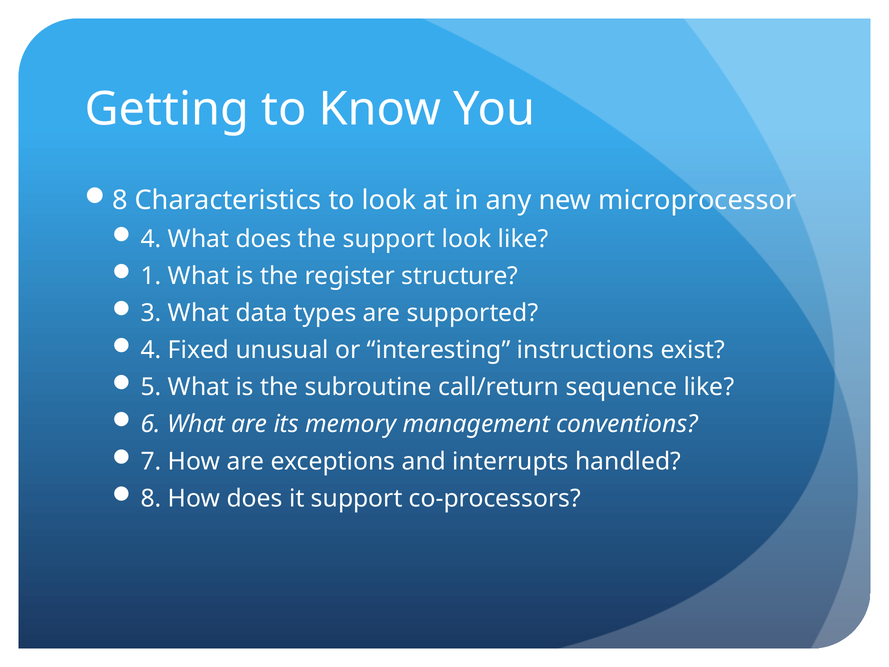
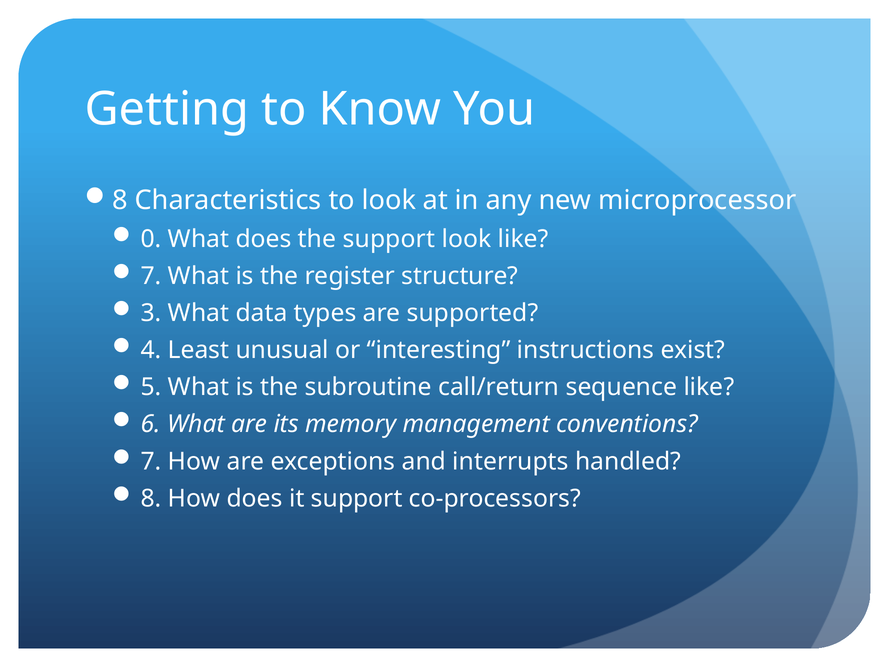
4: 4 -> 0 (151, 239)
1: 1 -> 7 (151, 276)
Fixed: Fixed -> Least (199, 350)
